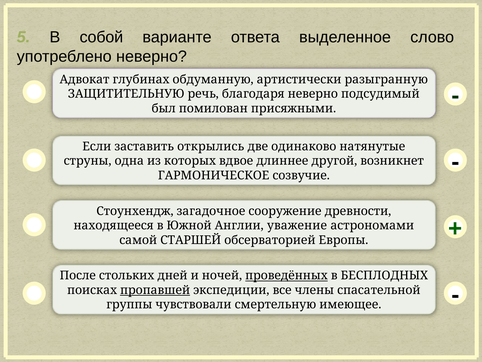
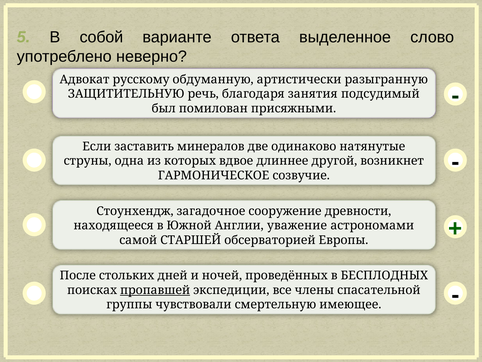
глубинах: глубинах -> русскому (141, 79)
благодаря неверно: неверно -> занятия (313, 94)
открылись: открылись -> минералов (211, 146)
проведённых underline: present -> none (286, 275)
